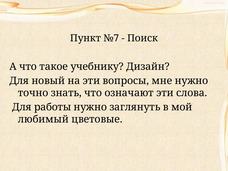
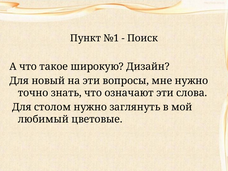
№7: №7 -> №1 (111, 38)
учебнику: учебнику -> широкую (97, 67)
работы: работы -> столом (53, 107)
